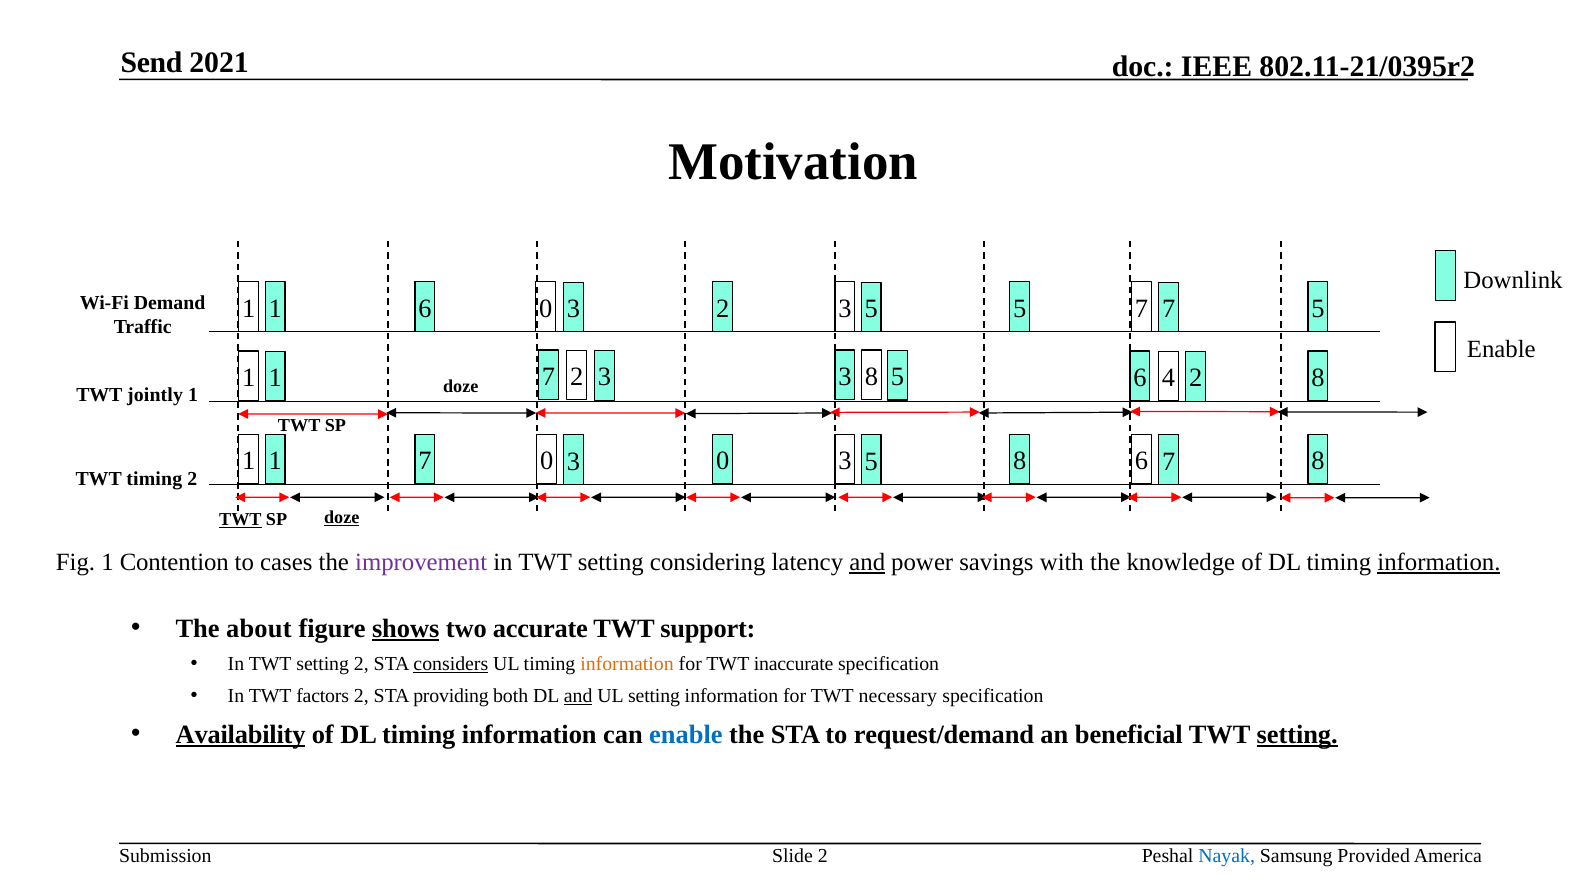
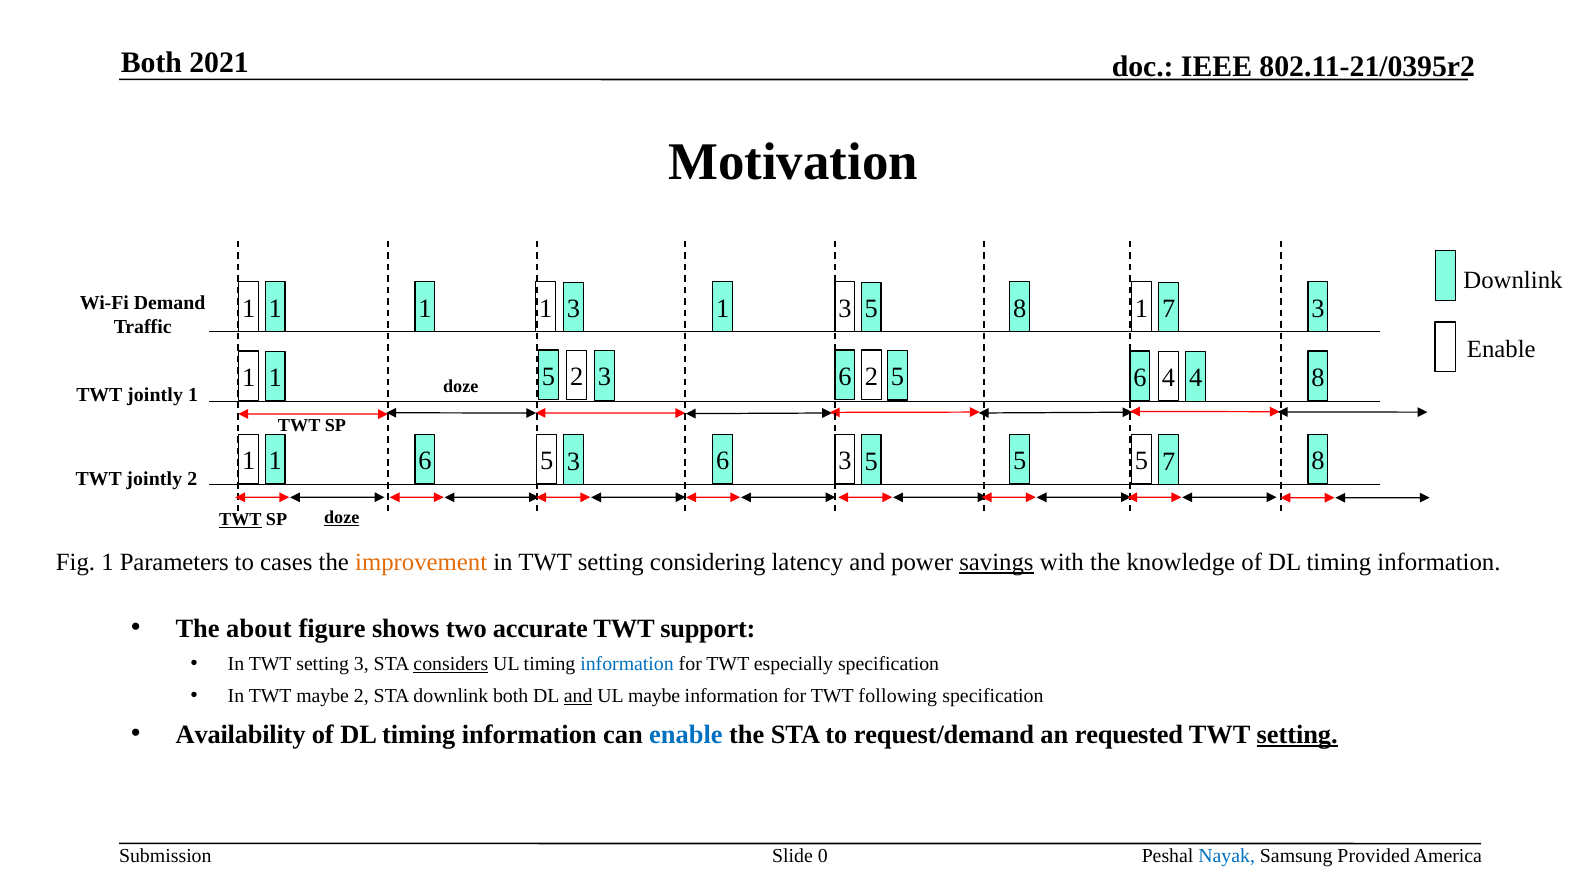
Send: Send -> Both (151, 63)
0: 0 -> 1 (546, 308)
7: 7 -> 1 (1142, 308)
6: 6 -> 1 (425, 308)
2: 2 -> 1 (723, 308)
5 5: 5 -> 8 (1020, 308)
7 5: 5 -> 3 (1318, 308)
1 2 8: 8 -> 2 (871, 377)
7: 7 -> 5 (548, 376)
3: 3 -> 6 (845, 376)
6 2: 2 -> 4 (1196, 378)
0: 0 -> 5 (547, 461)
3 6: 6 -> 5 (1142, 461)
7: 7 -> 6 (425, 461)
0: 0 -> 6 (723, 461)
5 8: 8 -> 5 (1020, 461)
timing: timing -> jointly (154, 479)
Contention: Contention -> Parameters (174, 562)
improvement colour: purple -> orange (421, 562)
and underline: present -> none (867, 562)
savings underline: none -> present (996, 562)
information underline: present -> none (1439, 562)
shows underline: present -> none (406, 629)
setting 2: 2 -> 3 (361, 664)
information colour: orange -> blue (627, 664)
inaccurate: inaccurate -> especially (793, 664)
TWT factors: factors -> maybe (323, 696)
STA providing: providing -> downlink (451, 696)
UL setting: setting -> maybe (654, 696)
necessary: necessary -> following (898, 696)
Availability underline: present -> none (241, 734)
beneficial: beneficial -> requested (1129, 734)
Slide 2: 2 -> 0 (823, 856)
